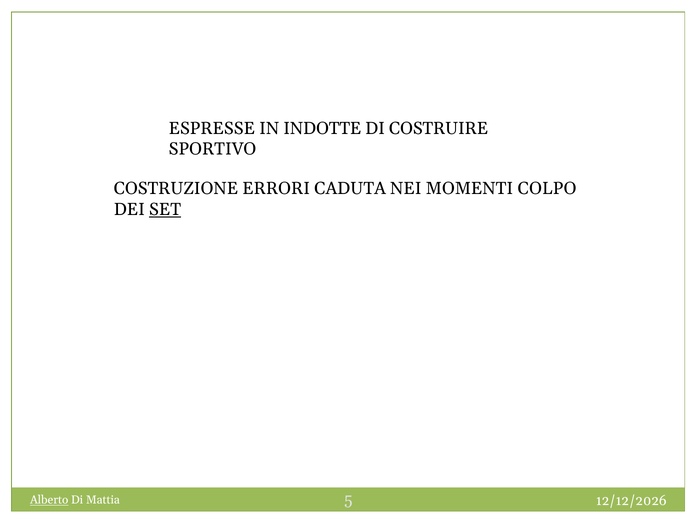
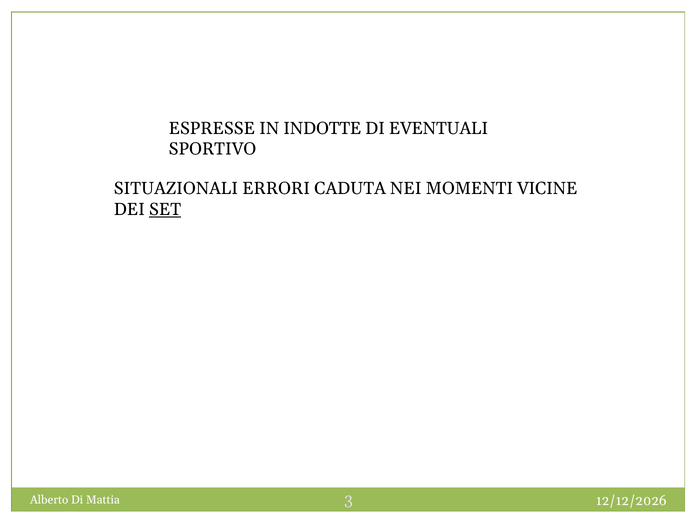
COSTRUIRE: COSTRUIRE -> EVENTUALI (439, 128)
COSTRUZIONE: COSTRUZIONE -> SITUAZIONALI (176, 189)
COLPO: COLPO -> VICINE (547, 189)
Alberto underline: present -> none (49, 500)
5: 5 -> 3 (348, 500)
